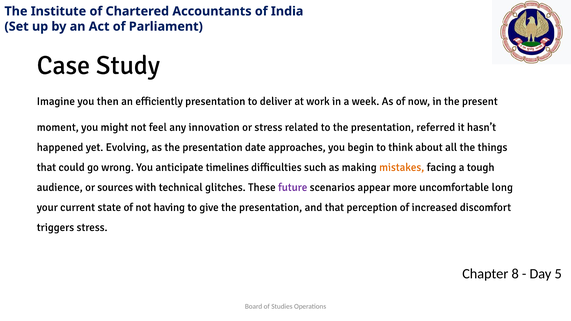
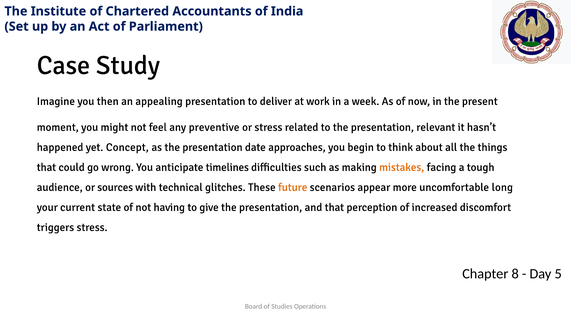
efficiently: efficiently -> appealing (159, 101)
innovation: innovation -> preventive (214, 127)
referred: referred -> relevant (436, 127)
Evolving: Evolving -> Concept (127, 147)
future colour: purple -> orange (293, 187)
